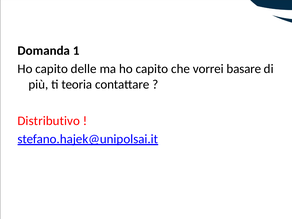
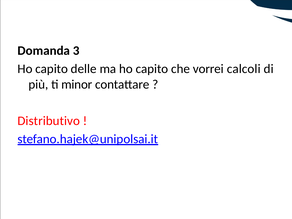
1: 1 -> 3 (76, 51)
basare: basare -> calcoli (244, 69)
teoria: teoria -> minor (77, 84)
